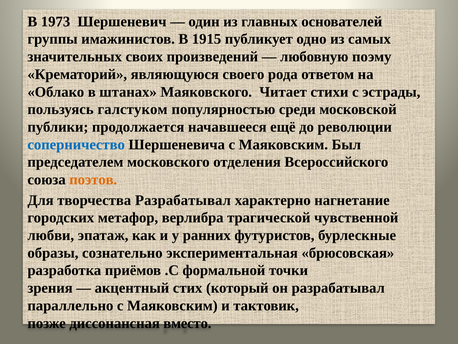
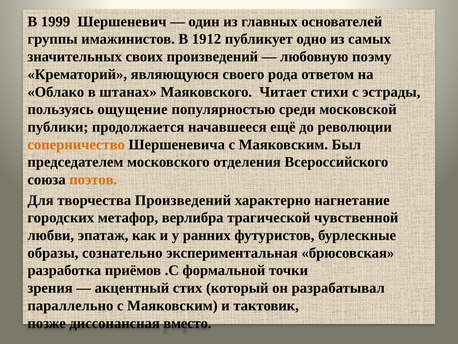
1973: 1973 -> 1999 (56, 22)
1915: 1915 -> 1912 (207, 39)
галстуком: галстуком -> ощущение (133, 109)
соперничество colour: blue -> orange (76, 144)
творчества Разрабатывал: Разрабатывал -> Произведений (183, 200)
